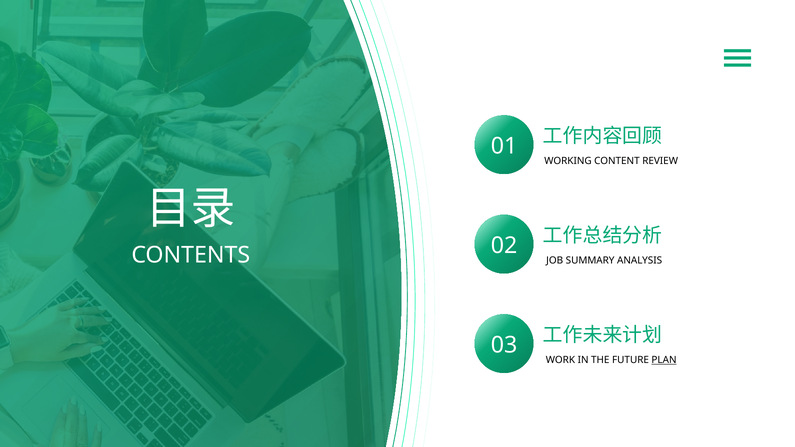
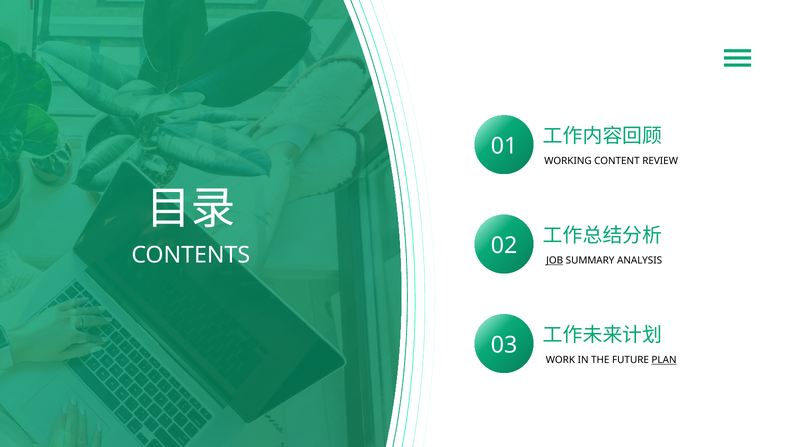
JOB underline: none -> present (555, 261)
